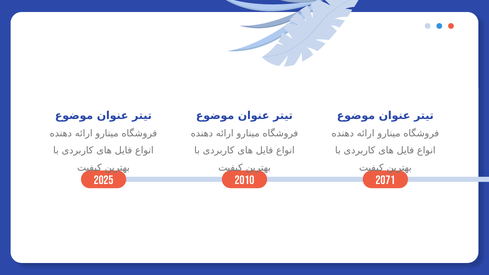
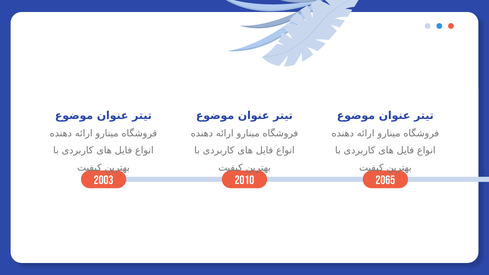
2025: 2025 -> 2003 (104, 180)
2071: 2071 -> 2065 (385, 180)
